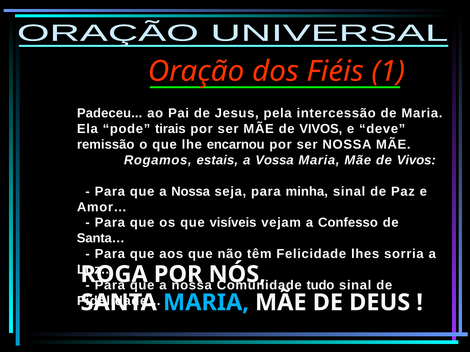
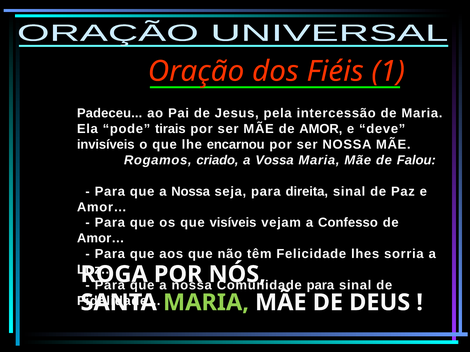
ser MÃE de VIVOS: VIVOS -> AMOR (321, 129)
remissão: remissão -> invisíveis (106, 145)
estais: estais -> criado (217, 160)
Maria Mãe de Vivos: Vivos -> Falou (416, 160)
minha: minha -> direita (307, 192)
Santa…: Santa… -> Amor… (101, 239)
tudo: tudo -> para (320, 286)
MARIA colour: light blue -> light green (206, 303)
